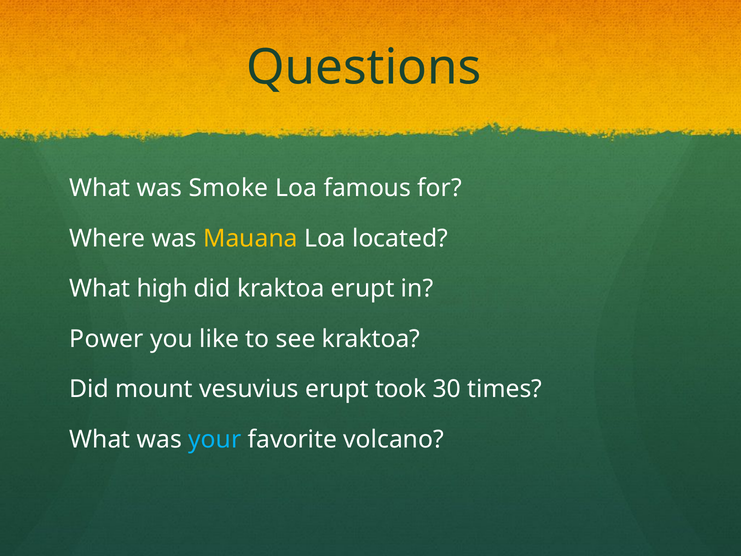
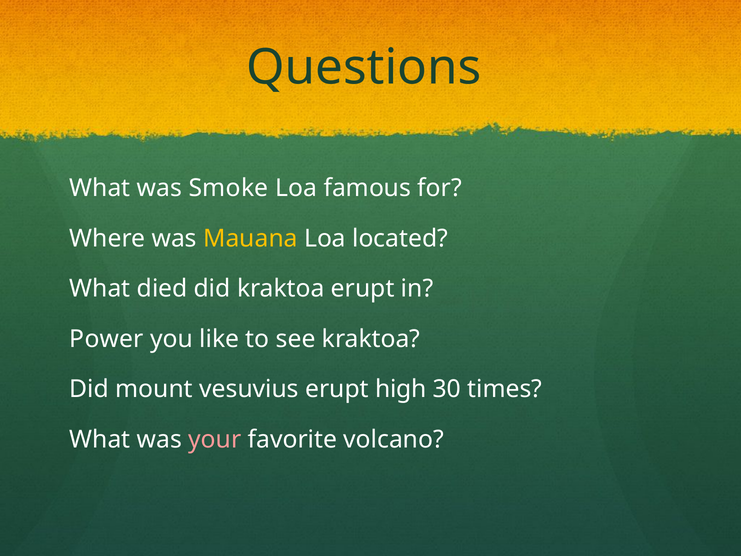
high: high -> died (162, 289)
took: took -> high (401, 389)
your colour: light blue -> pink (215, 439)
